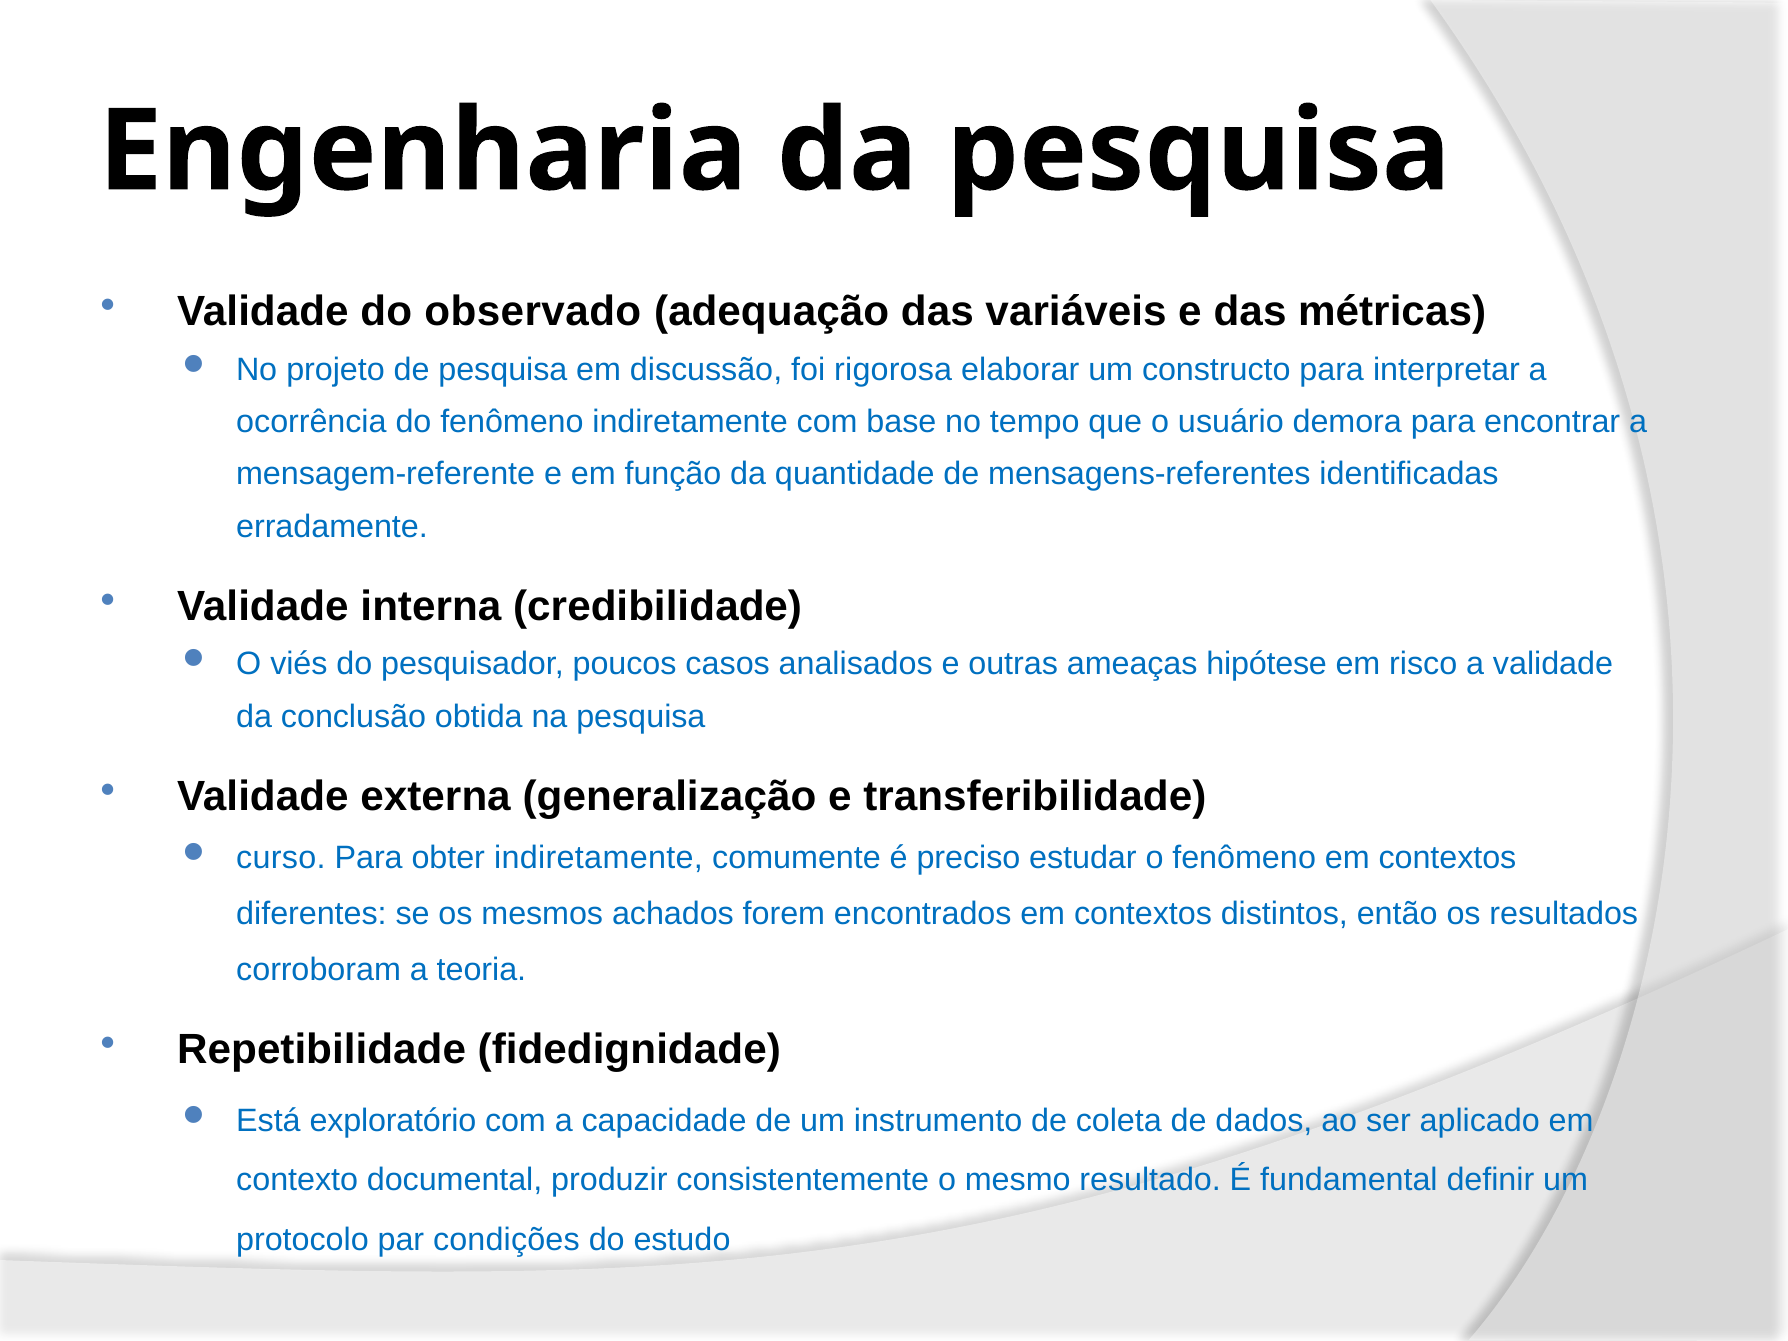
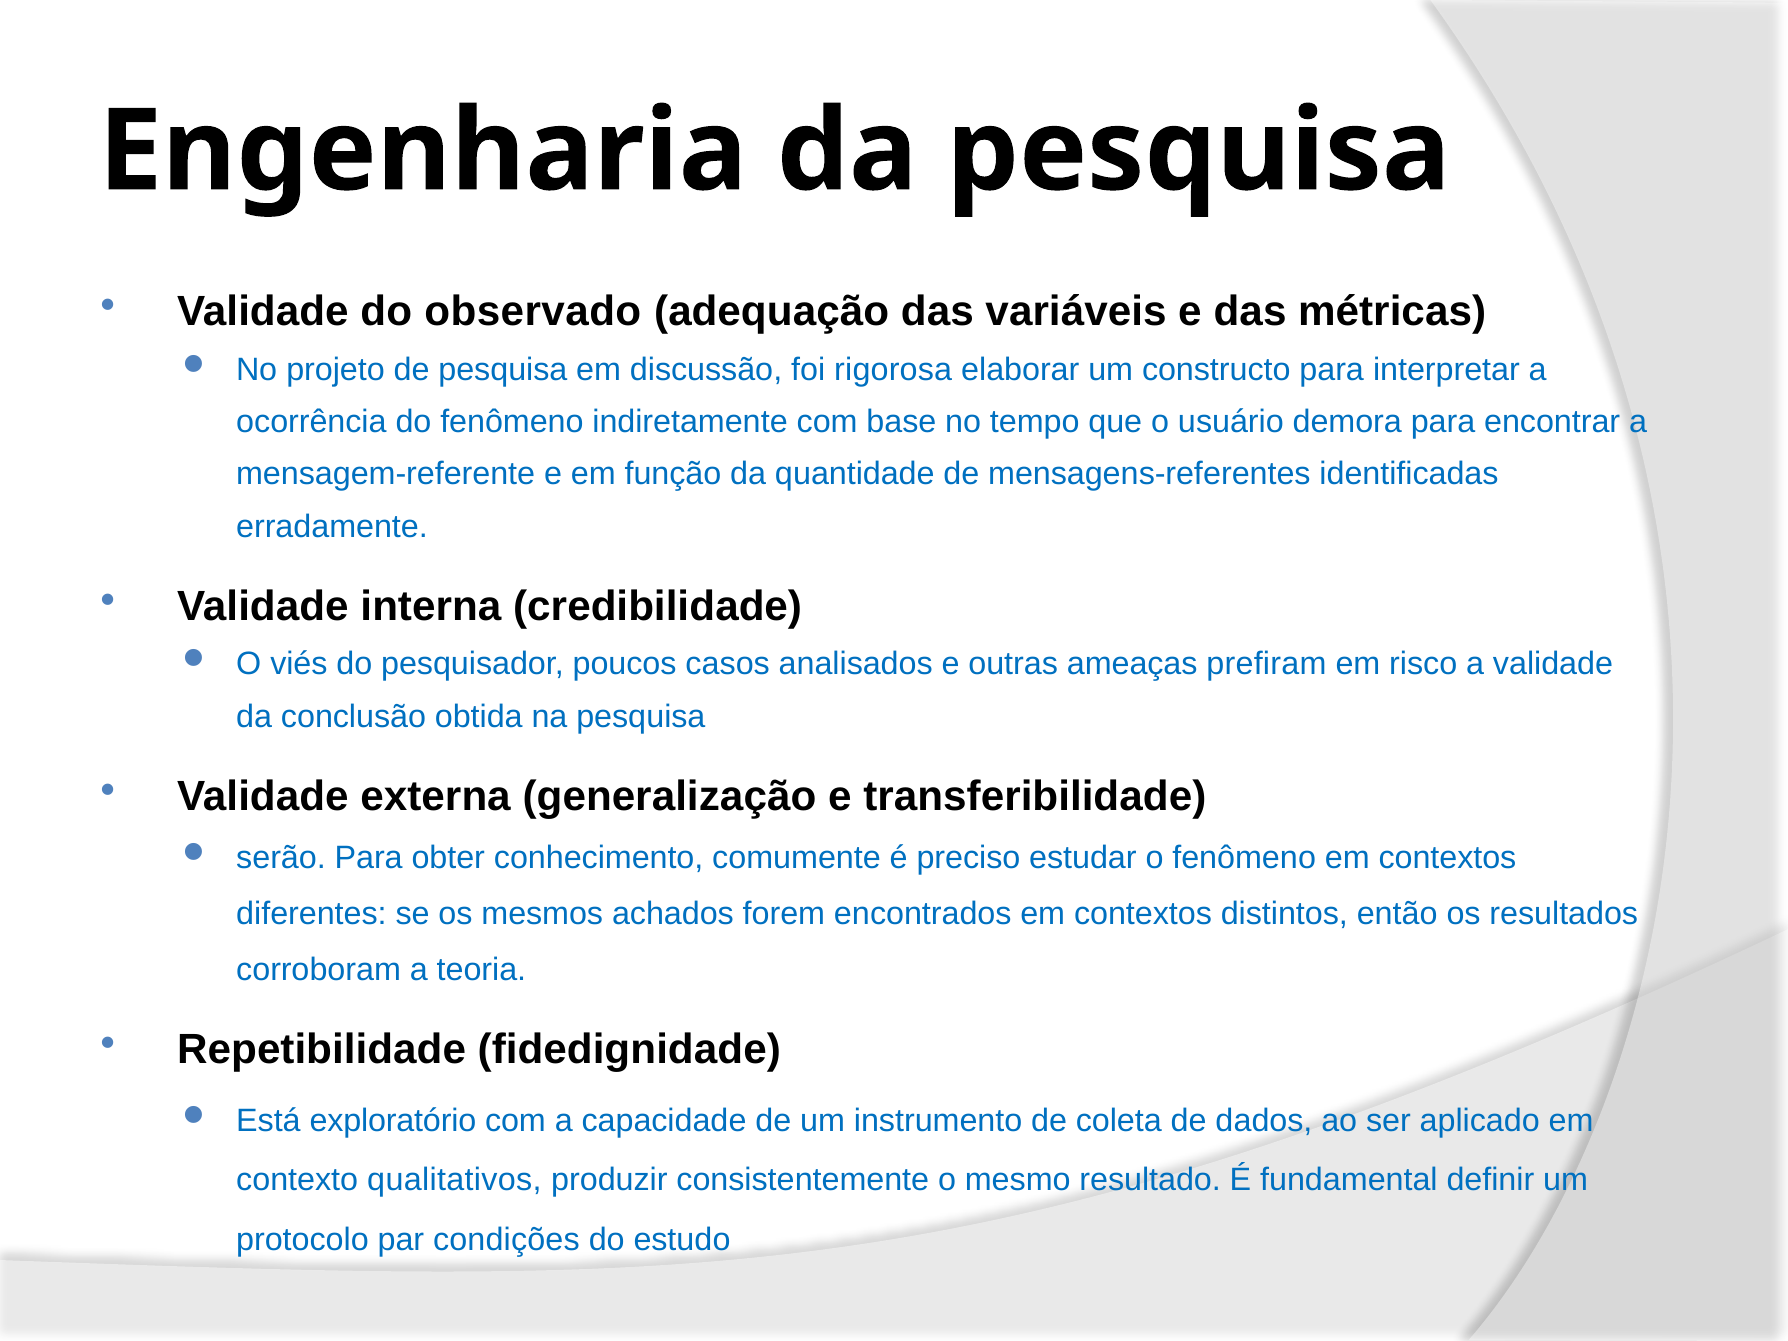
hipótese: hipótese -> prefiram (1266, 664)
curso: curso -> serão (281, 858)
obter indiretamente: indiretamente -> conhecimento (599, 858)
documental: documental -> qualitativos (454, 1180)
